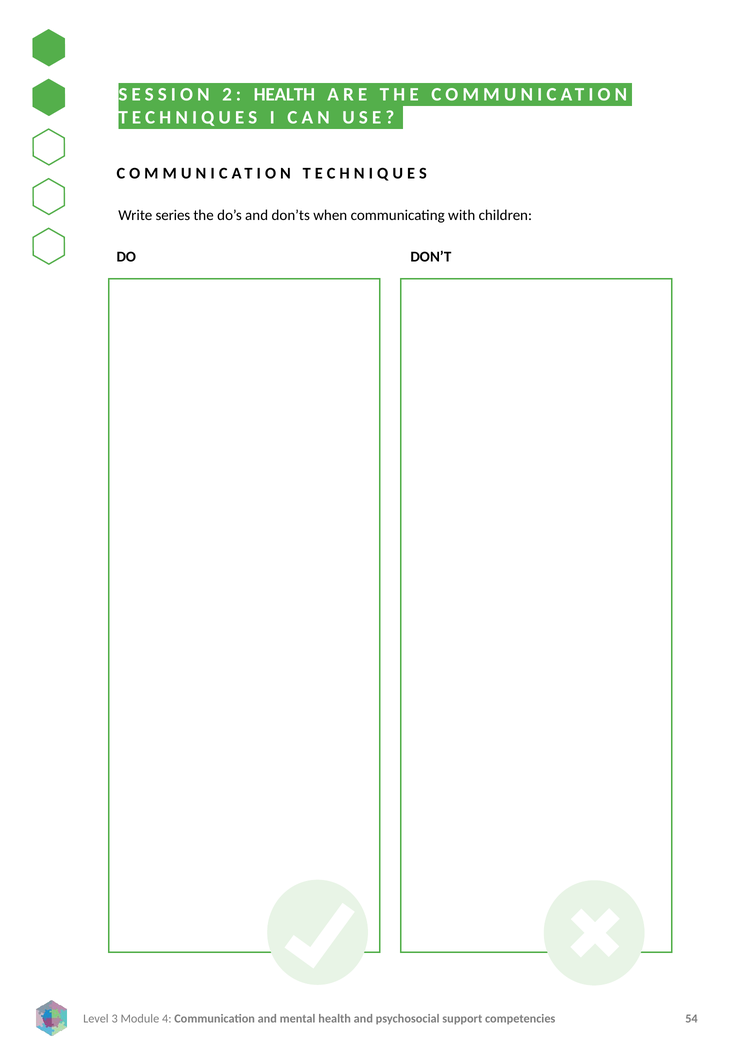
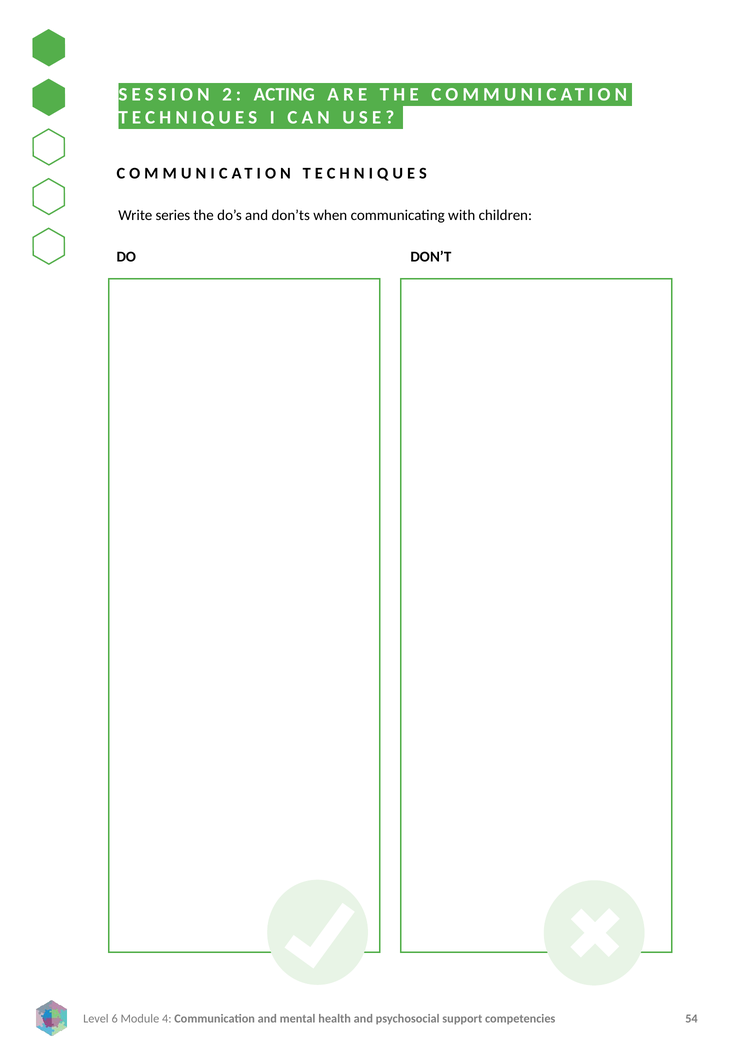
2 HEALTH: HEALTH -> ACTING (284, 95)
3: 3 -> 6 (115, 1020)
